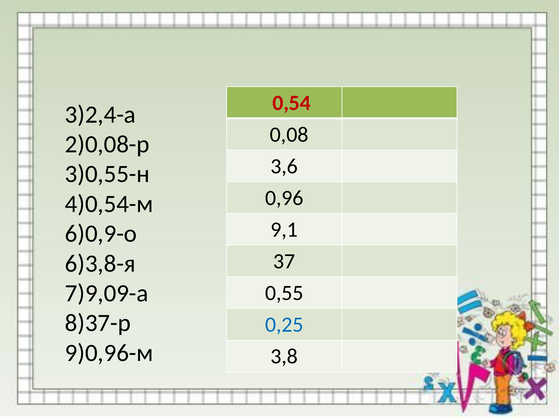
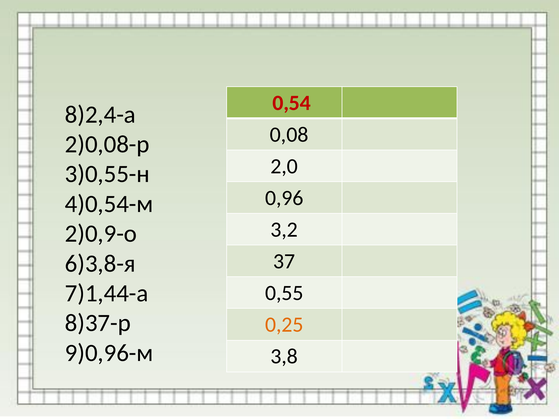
3)2,4-а: 3)2,4-а -> 8)2,4-а (100, 115)
3,6: 3,6 -> 2,0 (284, 166)
9,1: 9,1 -> 3,2 (284, 230)
6)0,9-о: 6)0,9-о -> 2)0,9-о (101, 234)
7)9,09-а: 7)9,09-а -> 7)1,44-а (107, 293)
0,25 colour: blue -> orange (284, 325)
